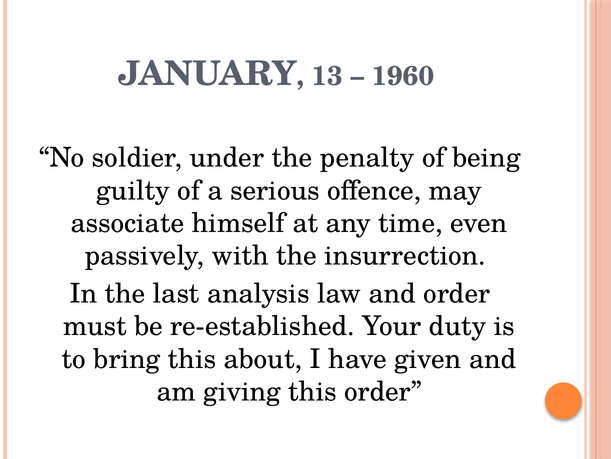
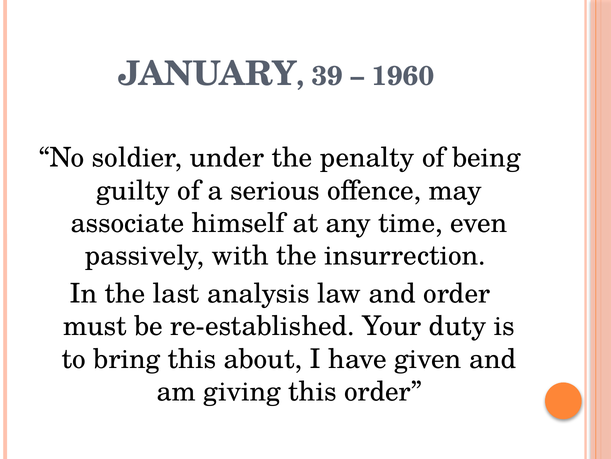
13: 13 -> 39 (327, 76)
